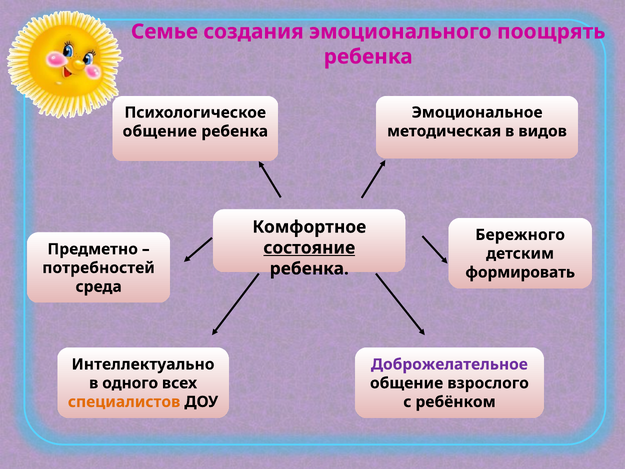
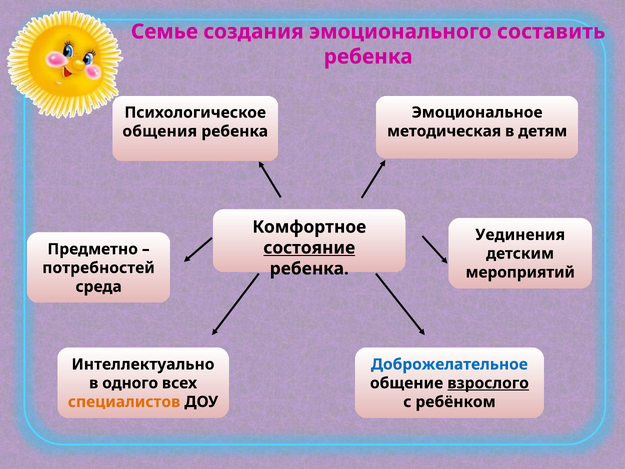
поощрять: поощрять -> составить (551, 32)
видов: видов -> детям (543, 131)
общение: общение -> общения (160, 131)
Бережного: Бережного -> Уединения (520, 235)
формировать: формировать -> мероприятий (520, 272)
Доброжелательное colour: purple -> blue (449, 364)
взрослого underline: none -> present (488, 383)
